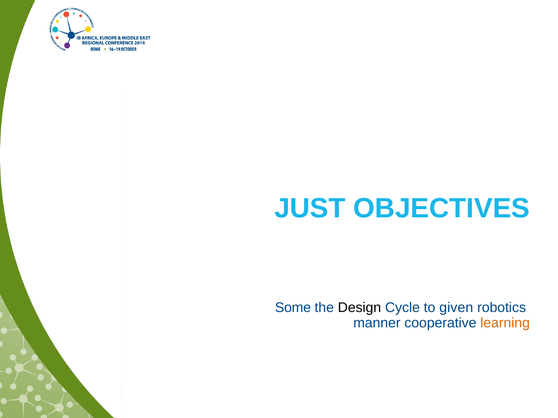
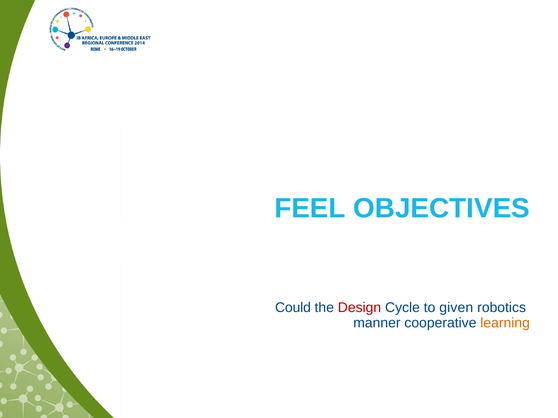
JUST: JUST -> FEEL (310, 208)
Some: Some -> Could (293, 308)
Design colour: black -> red (359, 308)
